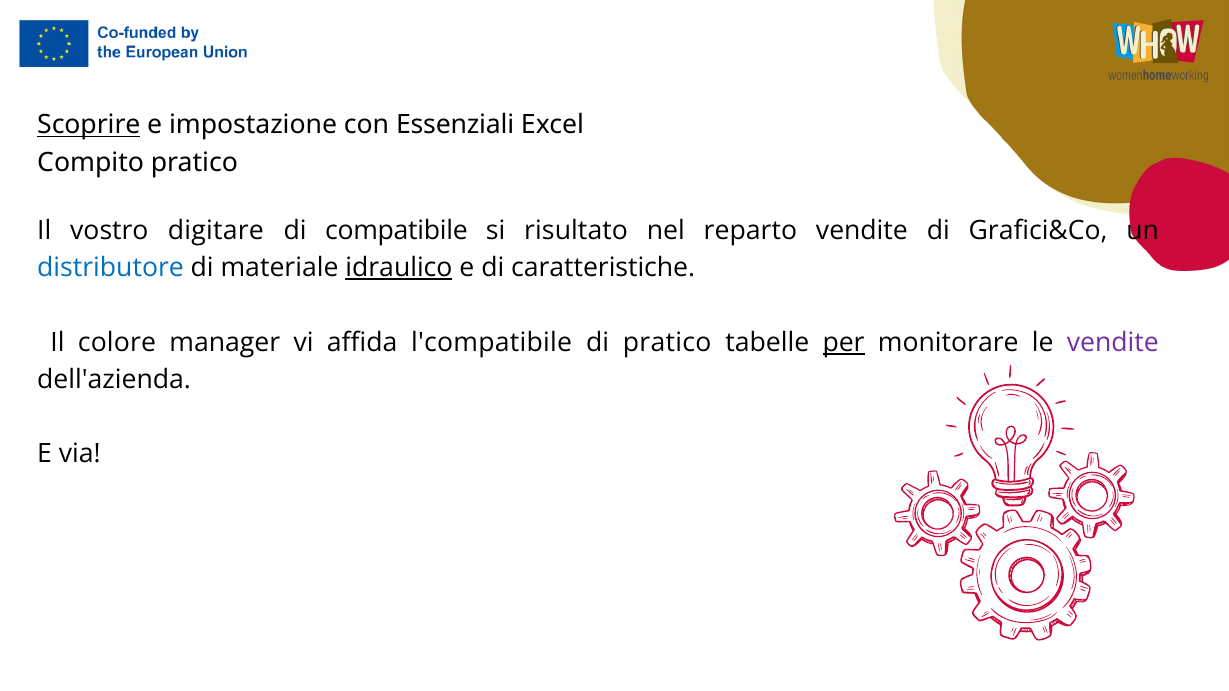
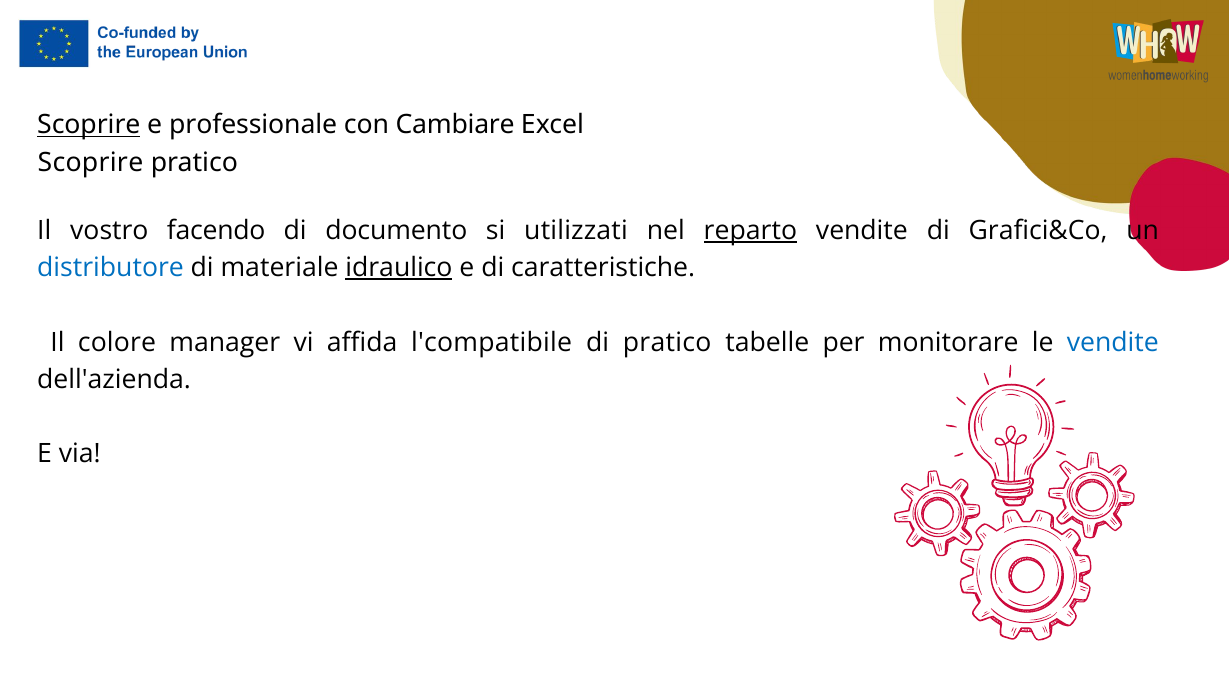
impostazione: impostazione -> professionale (253, 125)
Essenziali: Essenziali -> Cambiare (455, 125)
Compito: Compito -> Scoprire (90, 162)
digitare: digitare -> facendo (216, 231)
compatibile: compatibile -> documento (396, 231)
risultato: risultato -> utilizzati (576, 231)
reparto underline: none -> present (750, 231)
per underline: present -> none (844, 342)
vendite colour: purple -> blue (1113, 342)
